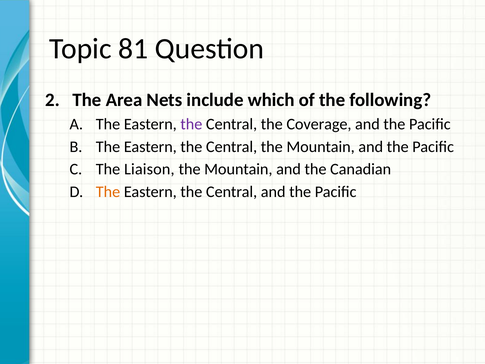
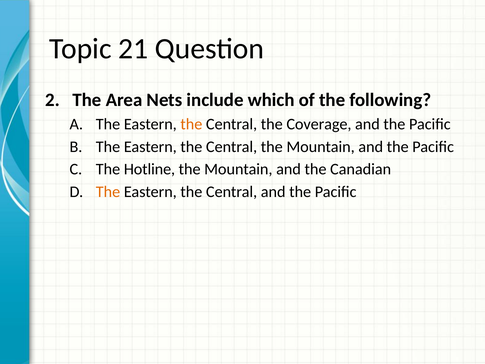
81: 81 -> 21 (133, 49)
the colour: purple -> orange (191, 124)
Liaison: Liaison -> Hotline (149, 169)
